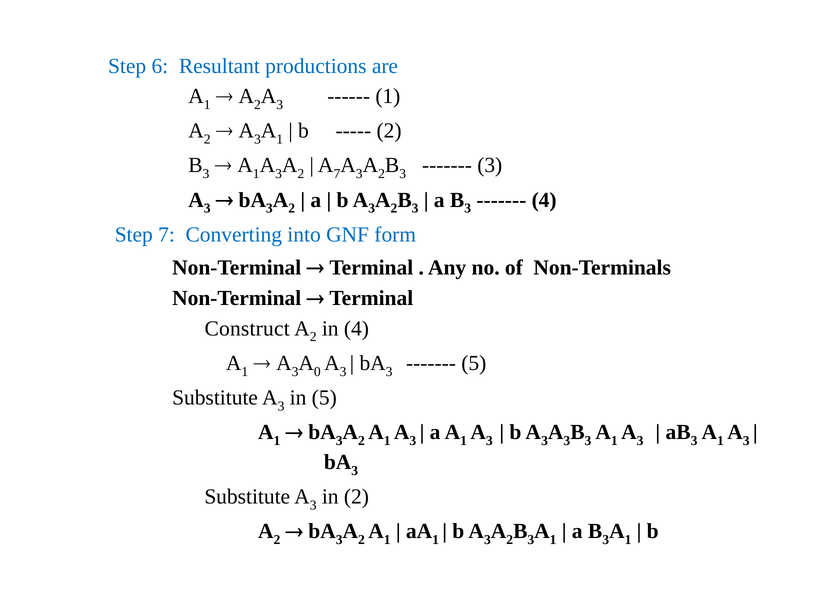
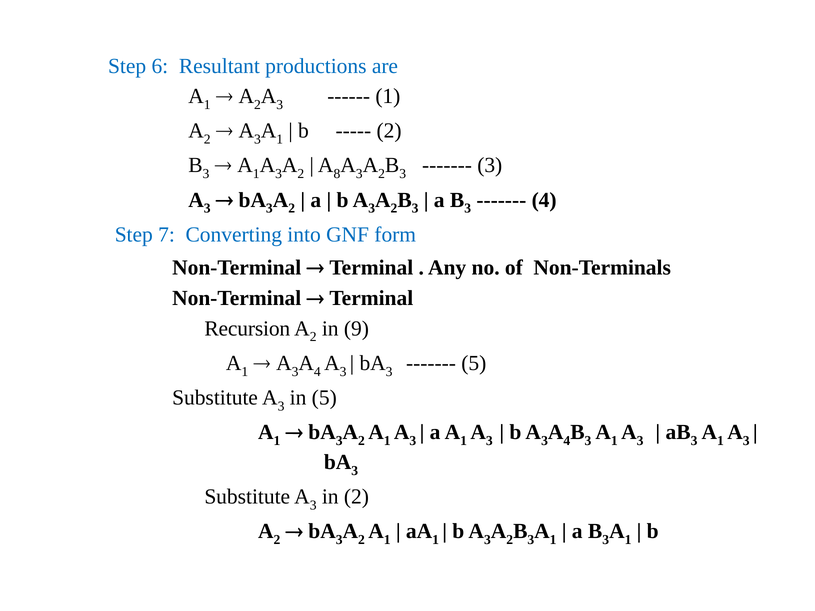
A 7: 7 -> 8 (337, 174)
Construct: Construct -> Recursion (247, 329)
in 4: 4 -> 9 (356, 329)
0: 0 -> 4 (317, 372)
3: 3 -> 4 (567, 441)
